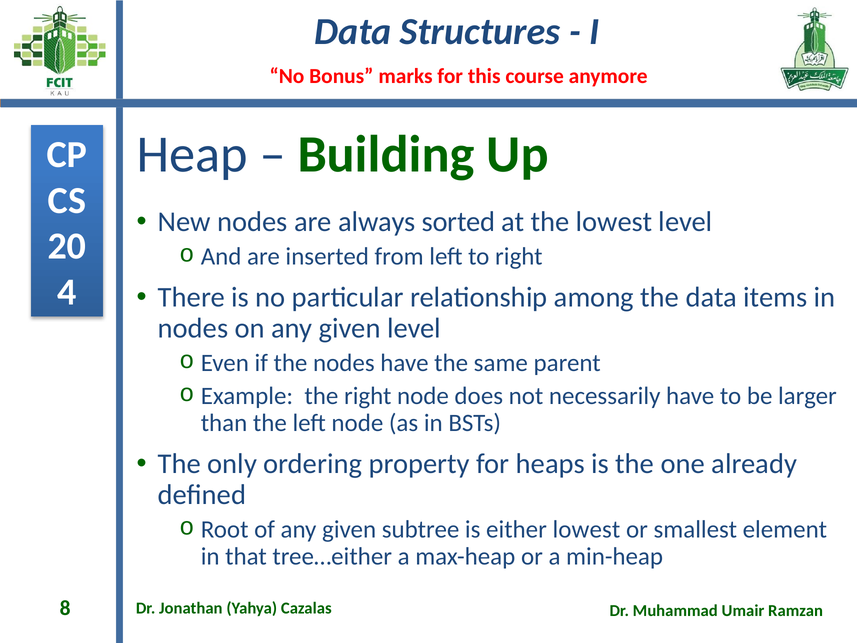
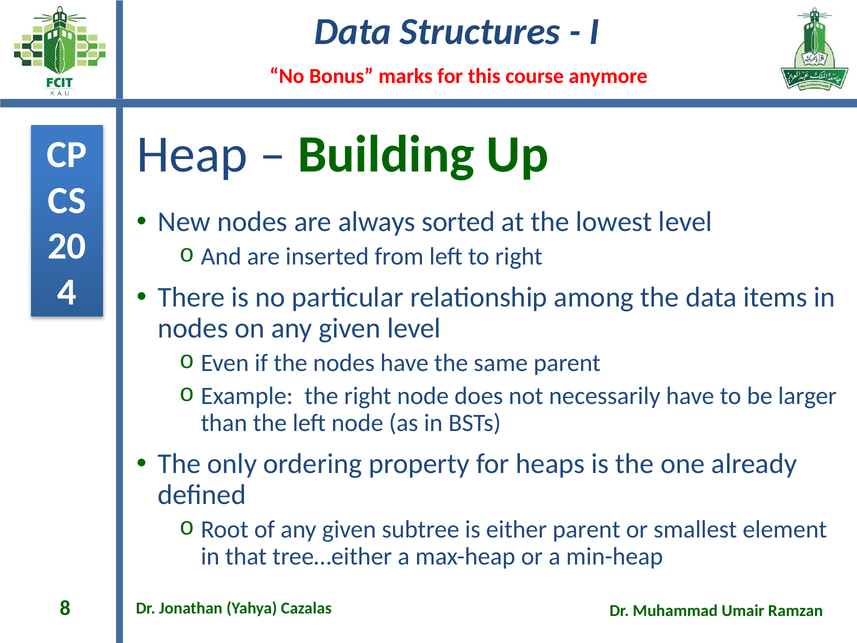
either lowest: lowest -> parent (586, 529)
